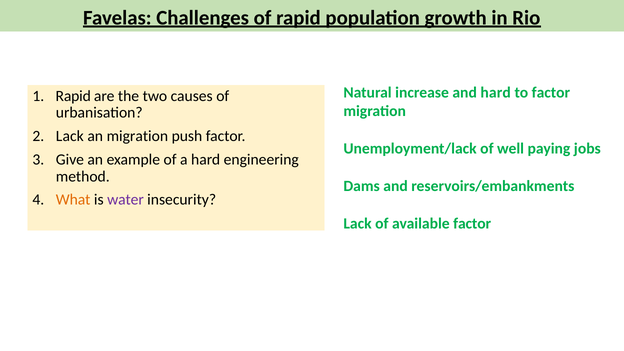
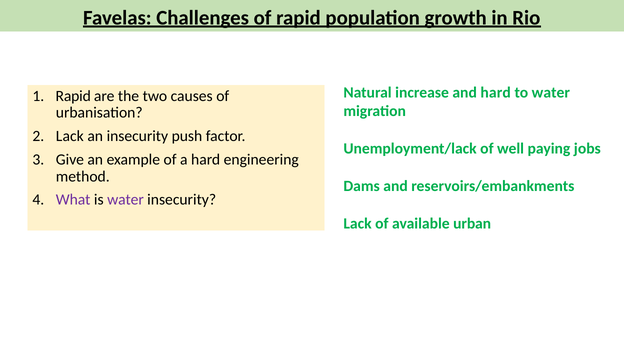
to factor: factor -> water (551, 92)
an migration: migration -> insecurity (137, 136)
What colour: orange -> purple (73, 200)
available factor: factor -> urban (472, 223)
